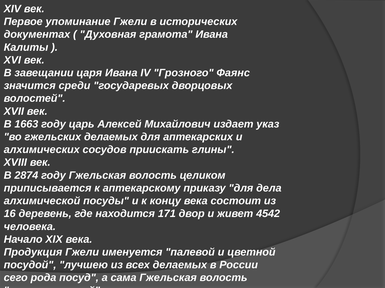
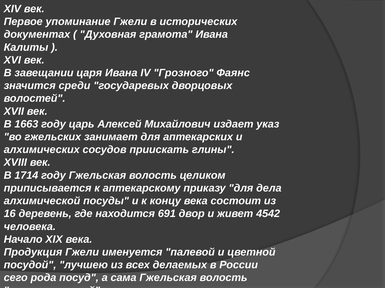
гжельских делаемых: делаемых -> занимает (111, 137)
2874: 2874 -> 1714 (26, 176)
171: 171 -> 691 (167, 214)
